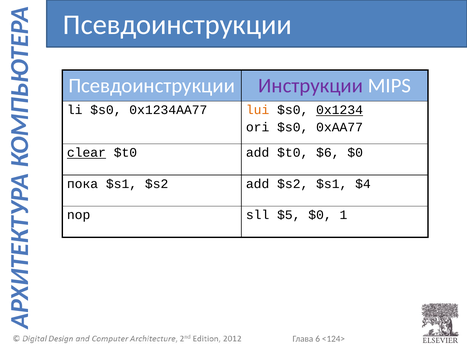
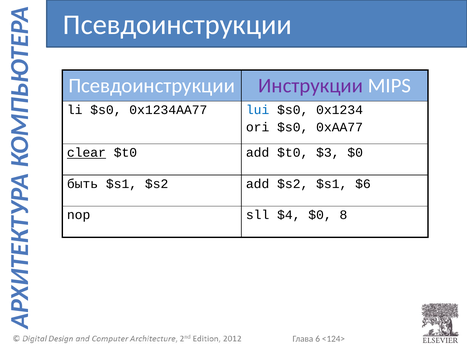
lui colour: orange -> blue (258, 110)
0x1234 underline: present -> none (340, 110)
$6: $6 -> $3 (328, 153)
пока: пока -> быть (83, 184)
$4: $4 -> $6 (363, 184)
$5: $5 -> $4 (289, 215)
1: 1 -> 8 (343, 215)
